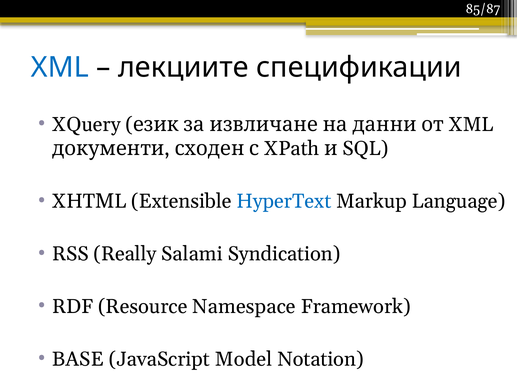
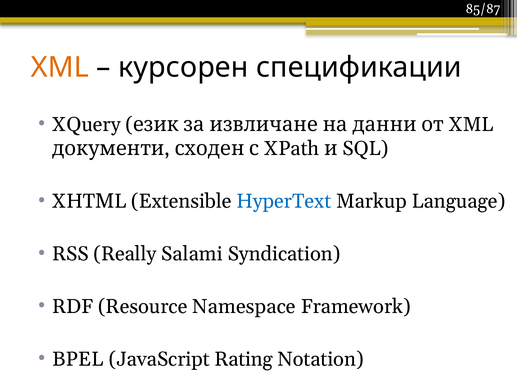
XML colour: blue -> orange (60, 67)
лекциите: лекциите -> курсорен (183, 67)
BASE: BASE -> BPEL (78, 359)
Model: Model -> Rating (244, 359)
